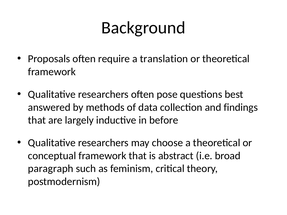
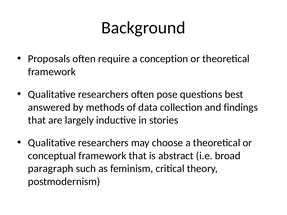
translation: translation -> conception (164, 59)
before: before -> stories (164, 120)
